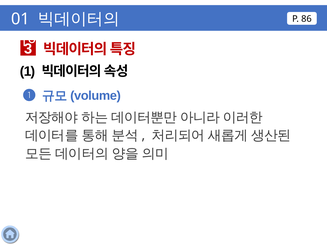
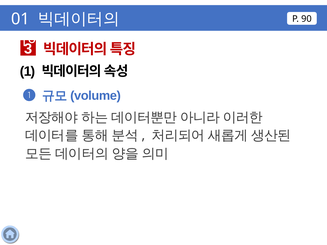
86: 86 -> 90 (306, 19)
